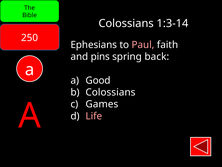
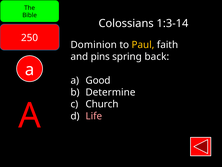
Ephesians: Ephesians -> Dominion (94, 45)
Paul colour: pink -> yellow (143, 45)
Colossians: Colossians -> Determine (111, 92)
Games: Games -> Church (102, 104)
